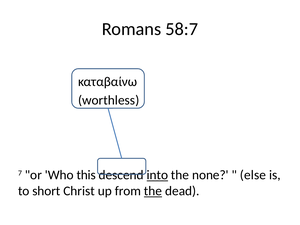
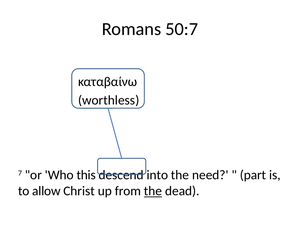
58:7: 58:7 -> 50:7 (182, 29)
into underline: present -> none (157, 175)
none: none -> need (210, 175)
else: else -> part (253, 175)
short: short -> allow (46, 191)
